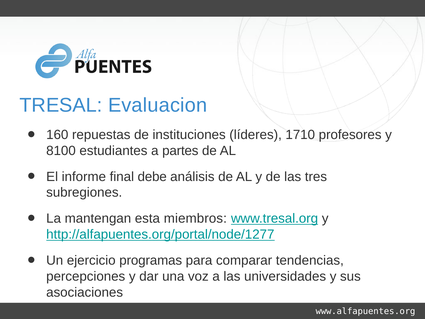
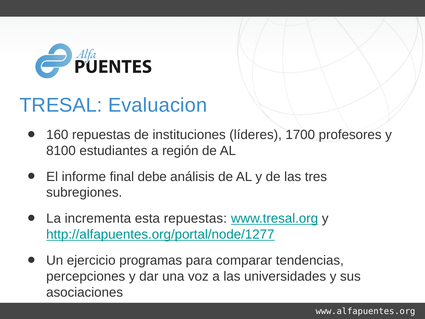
1710: 1710 -> 1700 (300, 135)
partes: partes -> región (180, 151)
mantengan: mantengan -> incrementa (98, 218)
esta miembros: miembros -> repuestas (195, 218)
